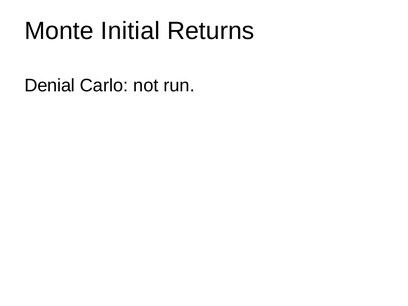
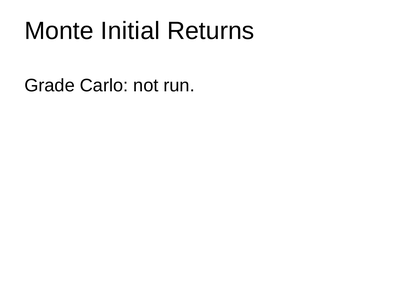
Denial: Denial -> Grade (50, 86)
